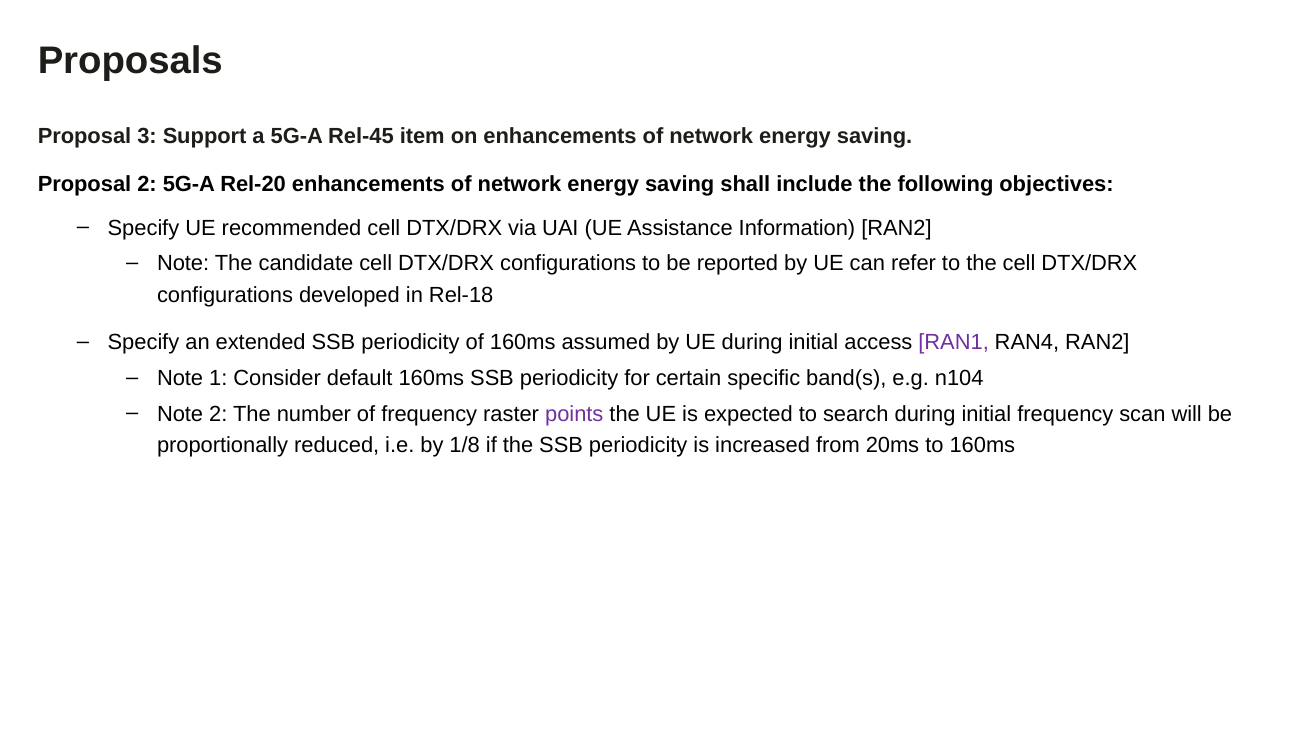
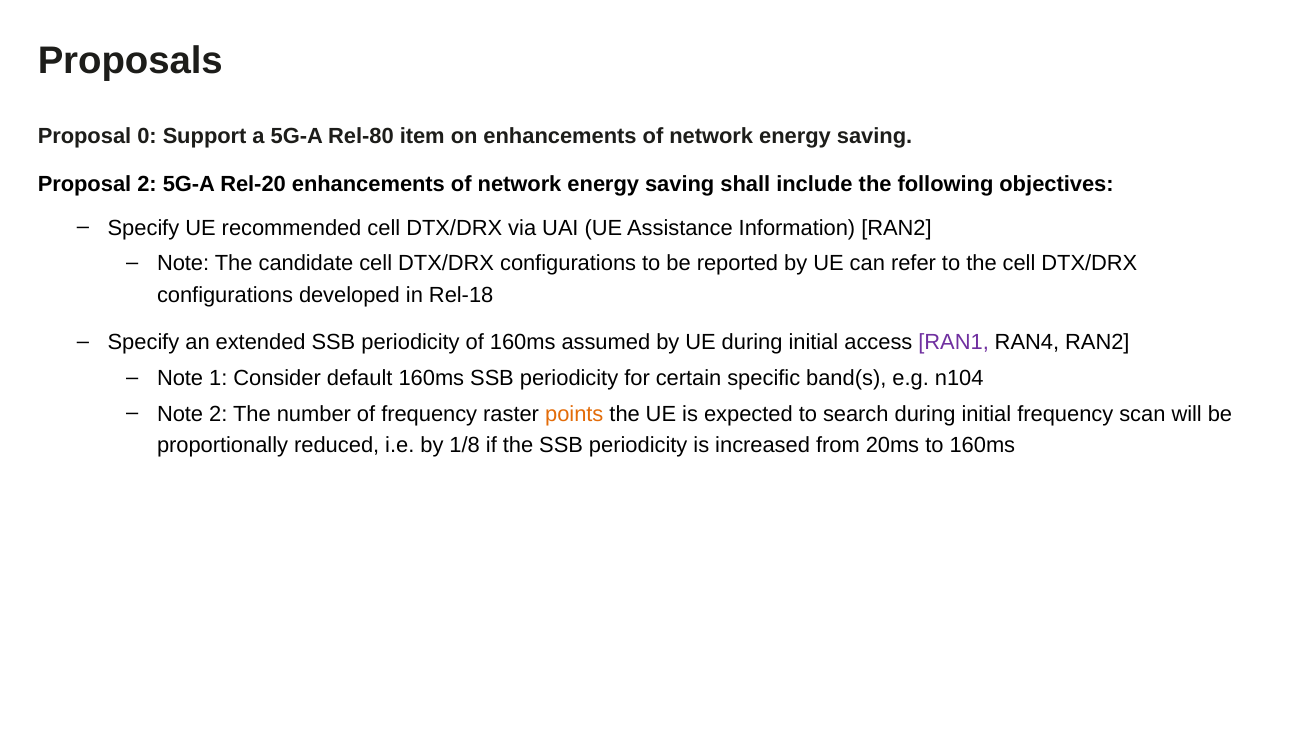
3: 3 -> 0 (147, 137)
Rel-45: Rel-45 -> Rel-80 (361, 137)
points colour: purple -> orange (574, 414)
